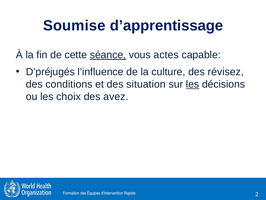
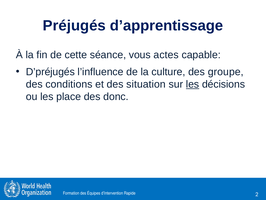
Soumise: Soumise -> Préjugés (74, 26)
séance underline: present -> none (108, 55)
révisez: révisez -> groupe (226, 72)
choix: choix -> place (69, 97)
avez: avez -> donc (116, 97)
